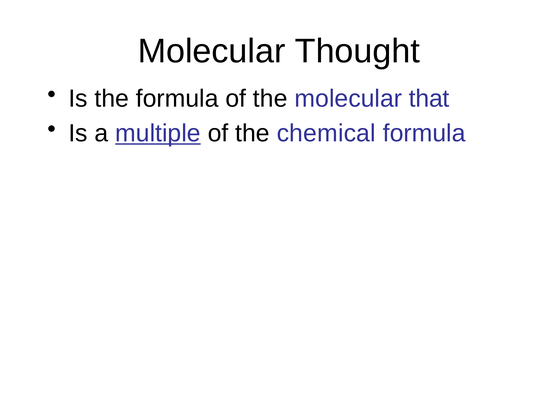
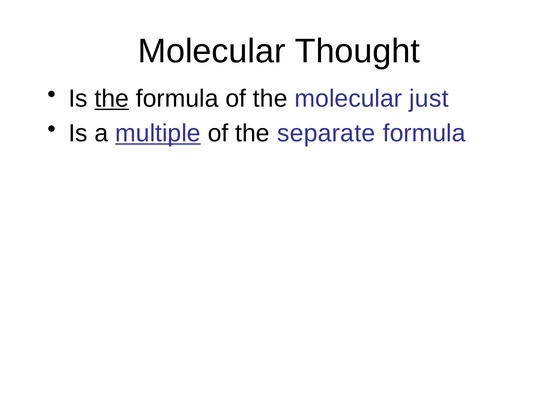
the underline: none -> present (112, 98)
that: that -> just (429, 98)
chemical: chemical -> separate (326, 133)
